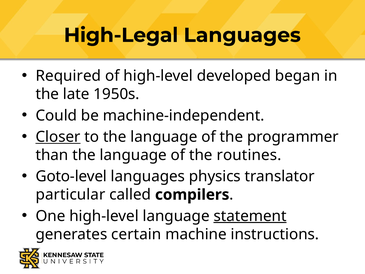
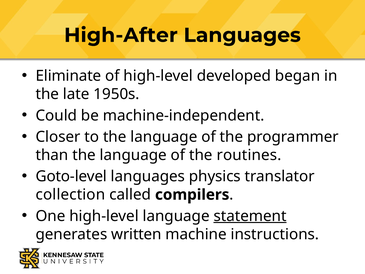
High-Legal: High-Legal -> High-After (121, 35)
Required: Required -> Eliminate (68, 76)
Closer underline: present -> none (58, 137)
particular: particular -> collection (70, 195)
certain: certain -> written (136, 234)
